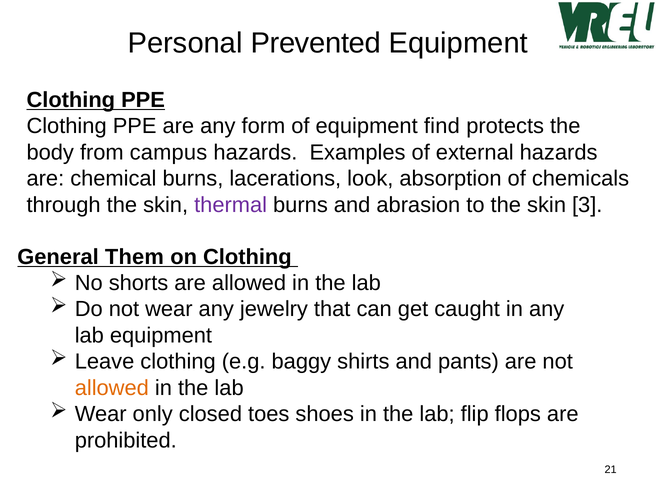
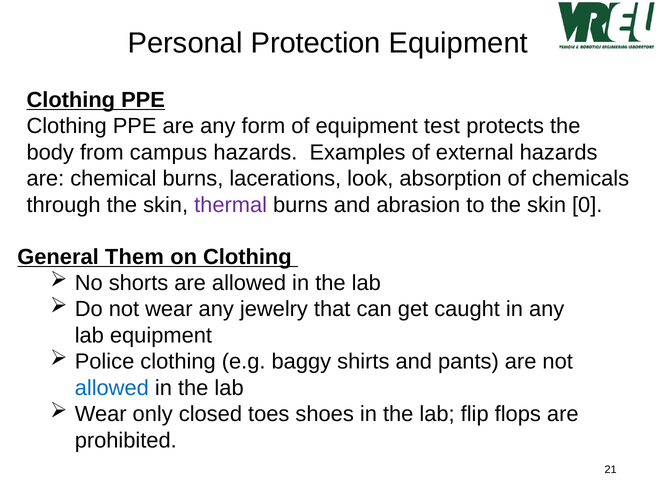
Prevented: Prevented -> Protection (316, 43)
find: find -> test (442, 126)
3: 3 -> 0 (587, 205)
Leave: Leave -> Police (105, 362)
allowed colour: orange -> blue (112, 388)
